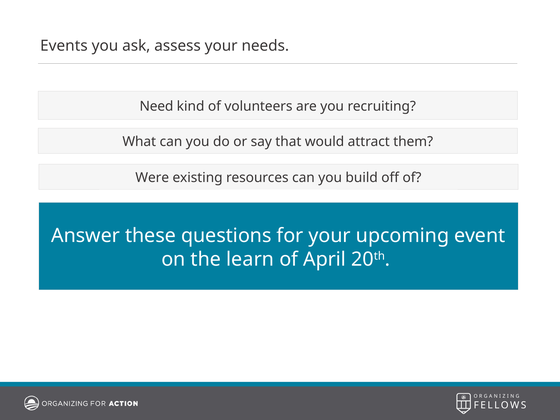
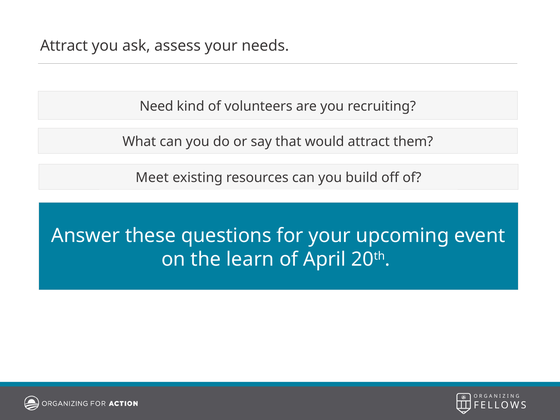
Events: Events -> Attract (64, 46)
Were: Were -> Meet (152, 178)
